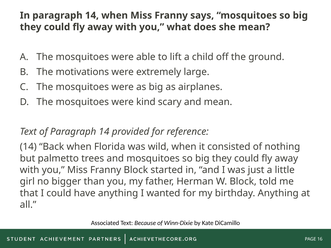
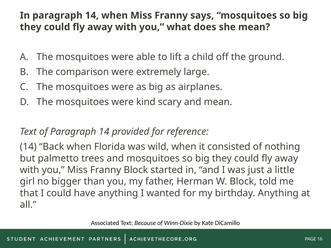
motivations: motivations -> comparison (82, 72)
